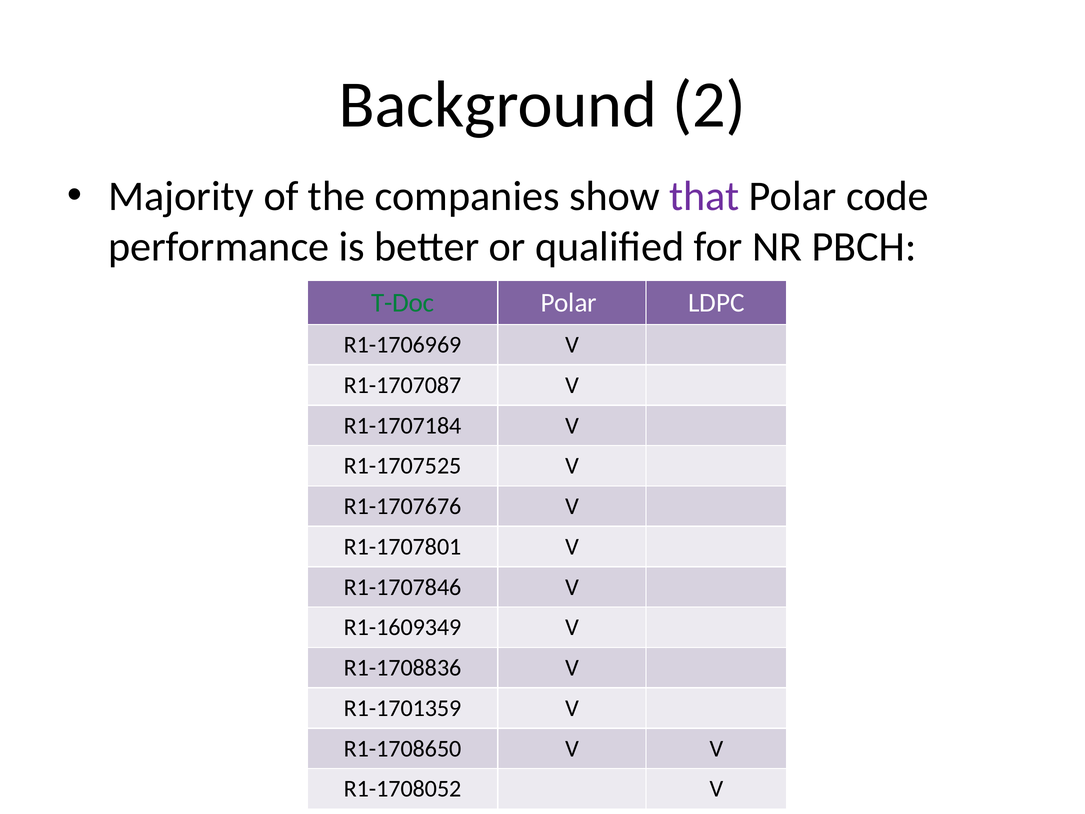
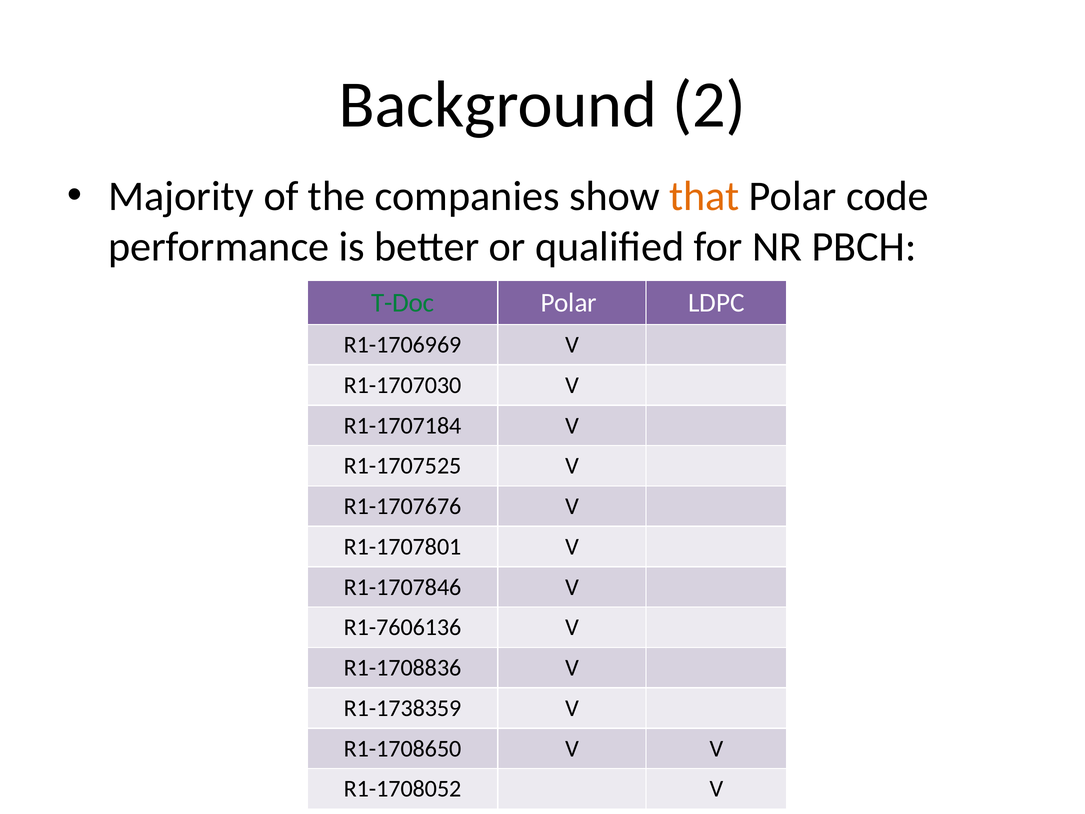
that colour: purple -> orange (704, 196)
R1-1707087: R1-1707087 -> R1-1707030 (403, 385)
R1-1609349: R1-1609349 -> R1-7606136 (403, 627)
R1-1701359: R1-1701359 -> R1-1738359 (403, 708)
